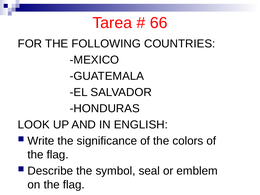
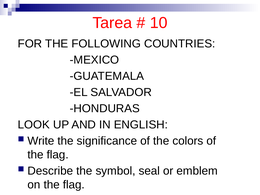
66: 66 -> 10 (159, 23)
